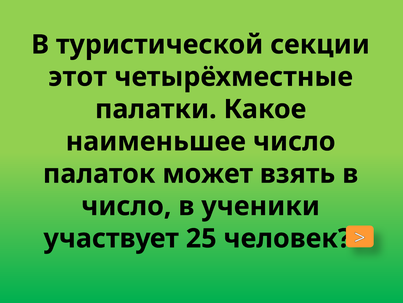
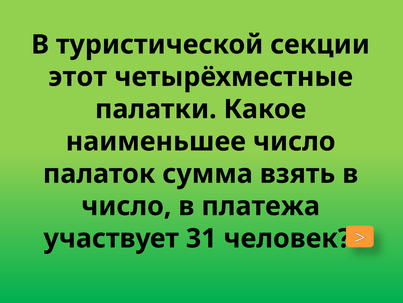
может: может -> сумма (208, 173)
ученики: ученики -> платежа (261, 206)
25: 25 -> 31 (201, 238)
